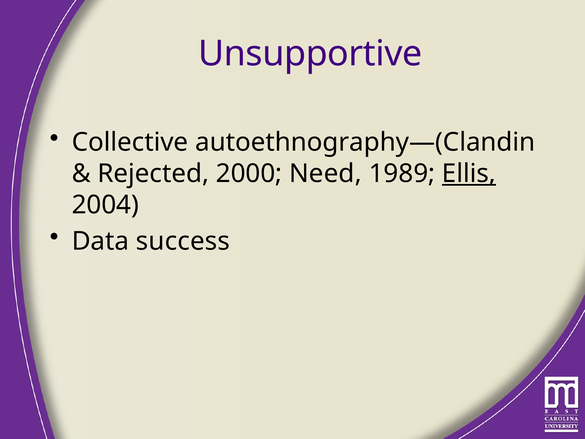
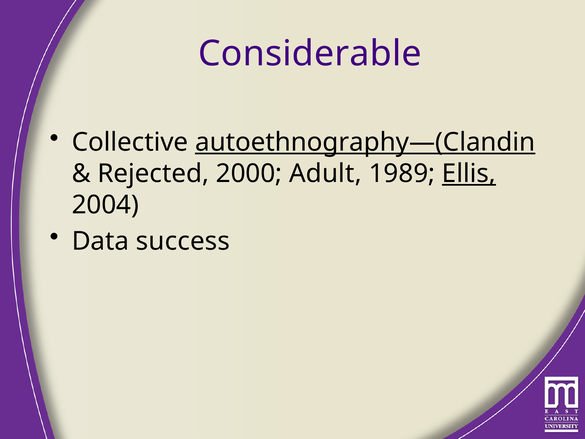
Unsupportive: Unsupportive -> Considerable (310, 54)
autoethnography—(Clandin underline: none -> present (365, 142)
Need: Need -> Adult (325, 173)
